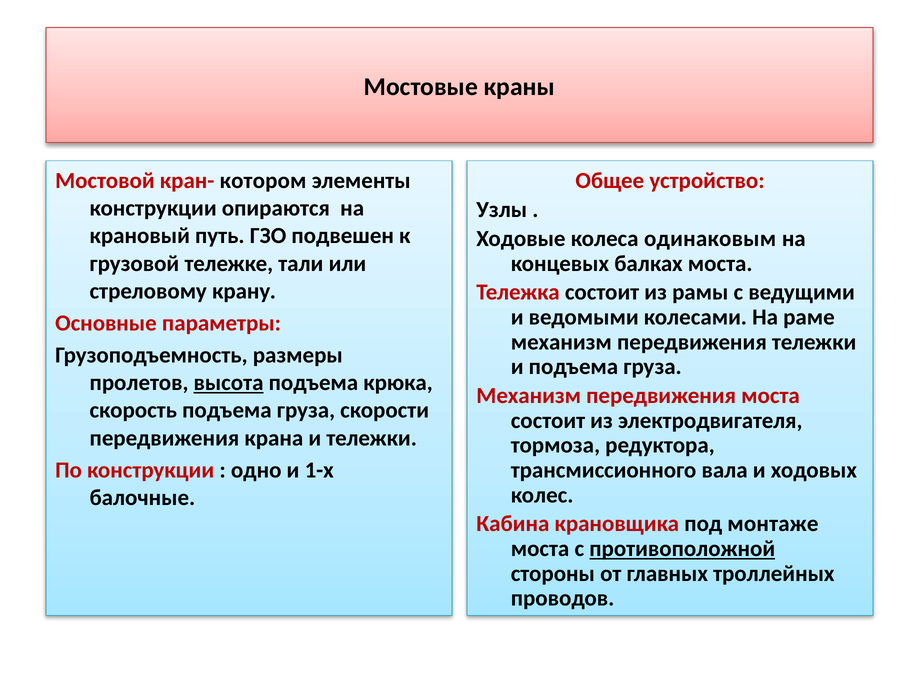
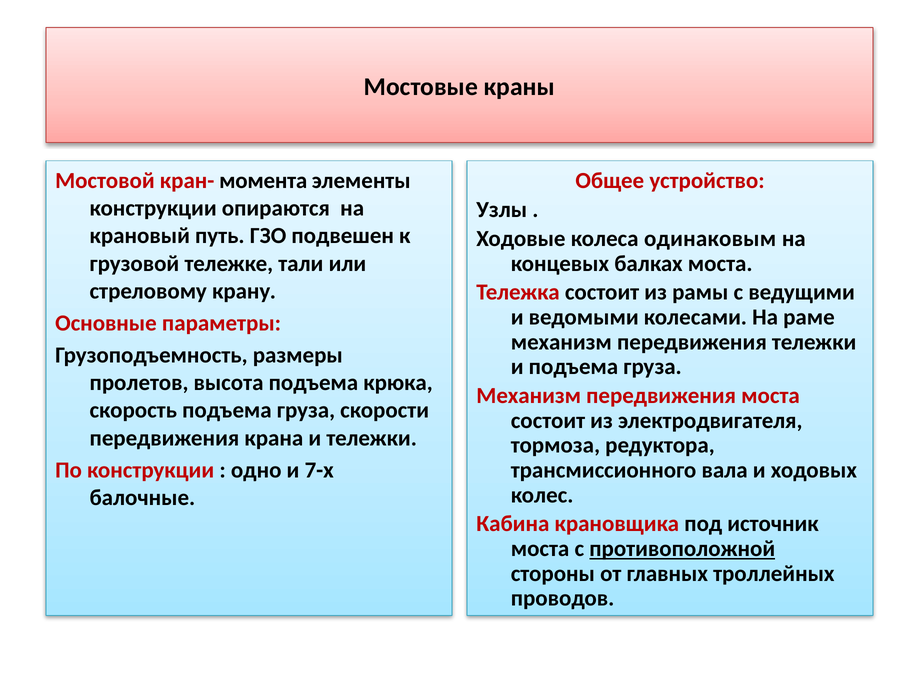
котором: котором -> момента (263, 181)
высота underline: present -> none (229, 383)
1-х: 1-х -> 7-х (319, 470)
монтаже: монтаже -> источник (773, 524)
